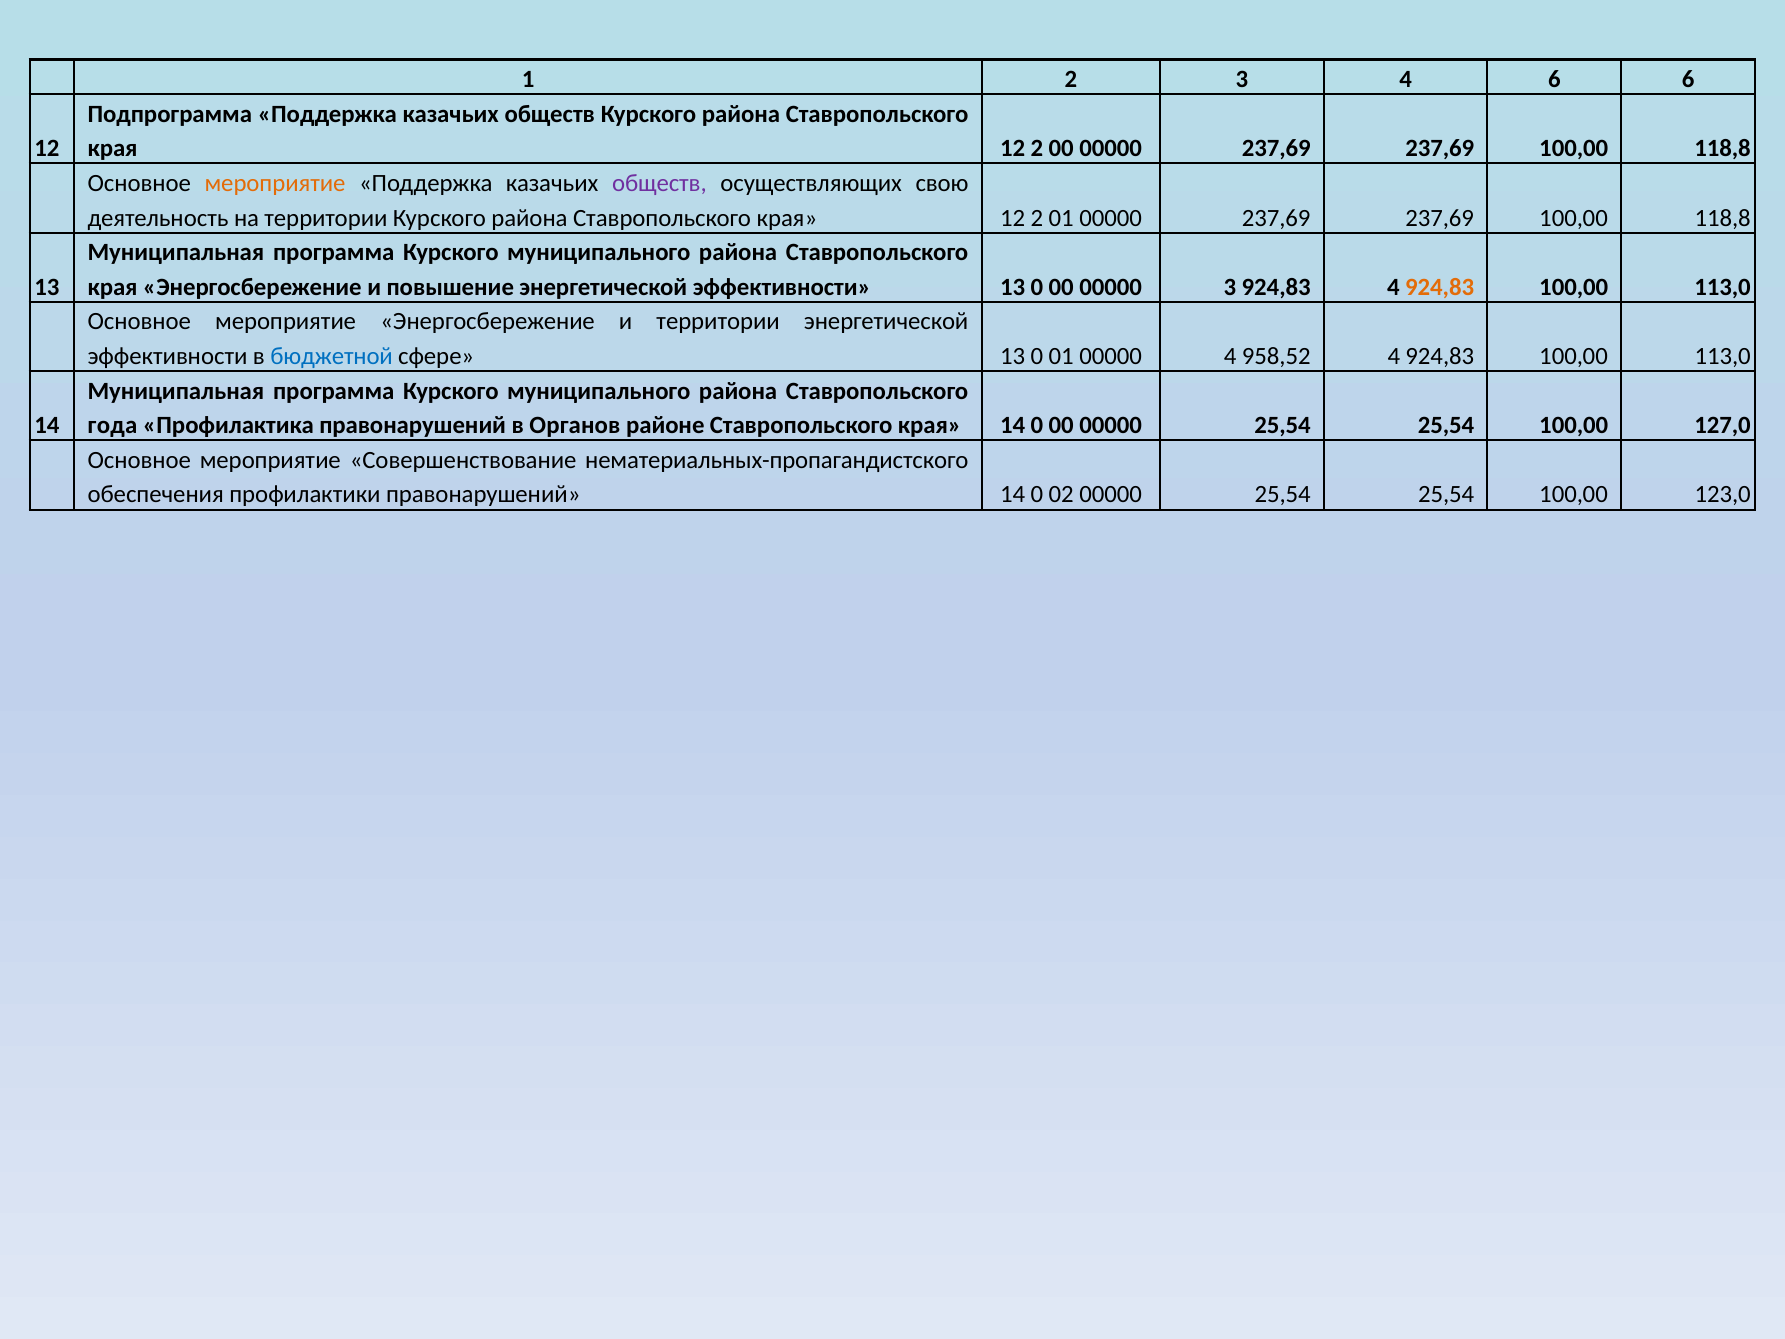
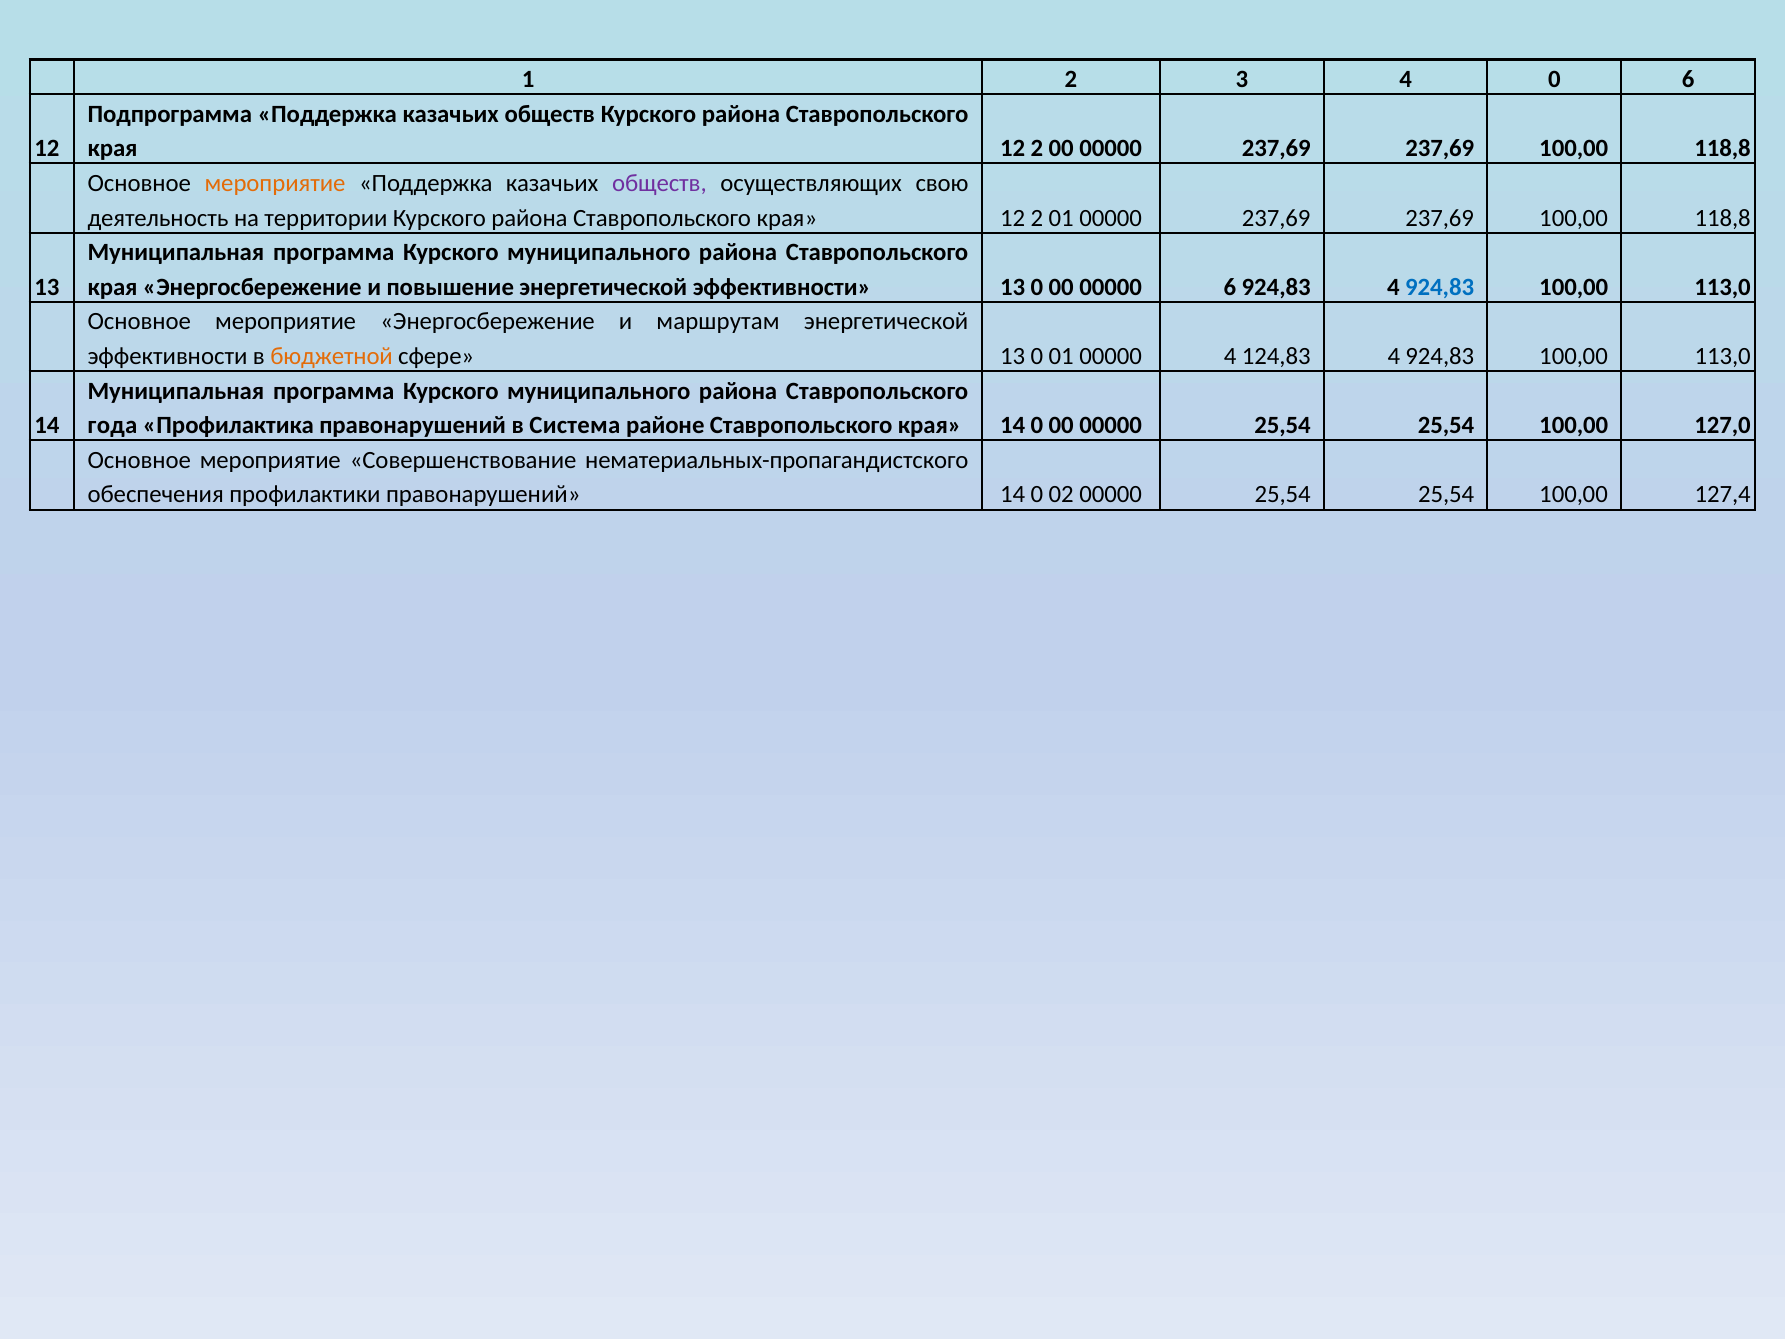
4 6: 6 -> 0 (1554, 79)
00000 3: 3 -> 6 (1230, 287)
924,83 colour: orange -> blue (1440, 287)
и территории: территории -> маршрутам (718, 322)
бюджетной colour: blue -> orange (332, 356)
958,52: 958,52 -> 124,83 (1276, 356)
Органов: Органов -> Система (575, 425)
123,0: 123,0 -> 127,4 (1723, 495)
